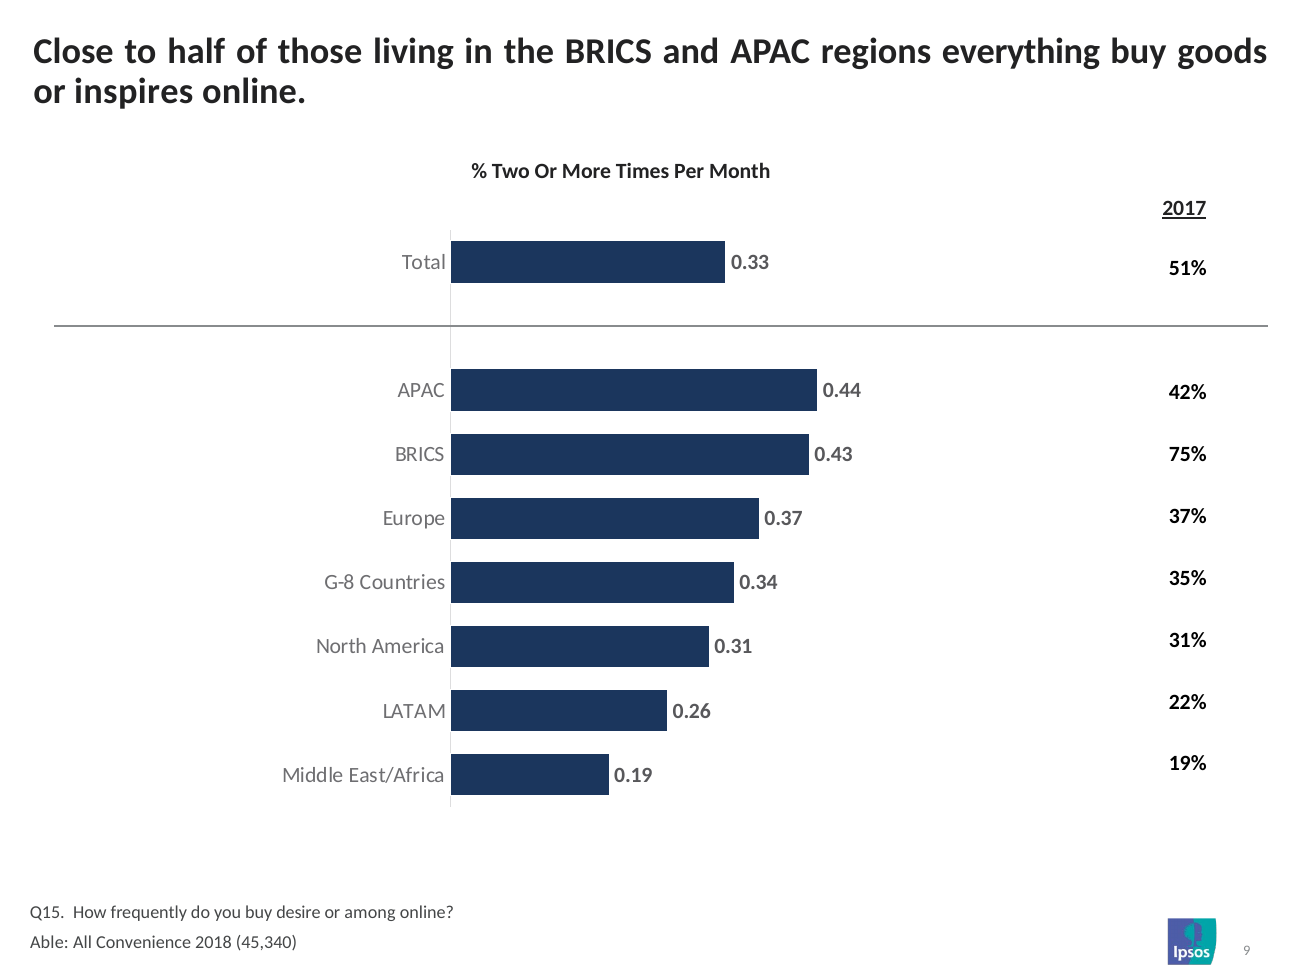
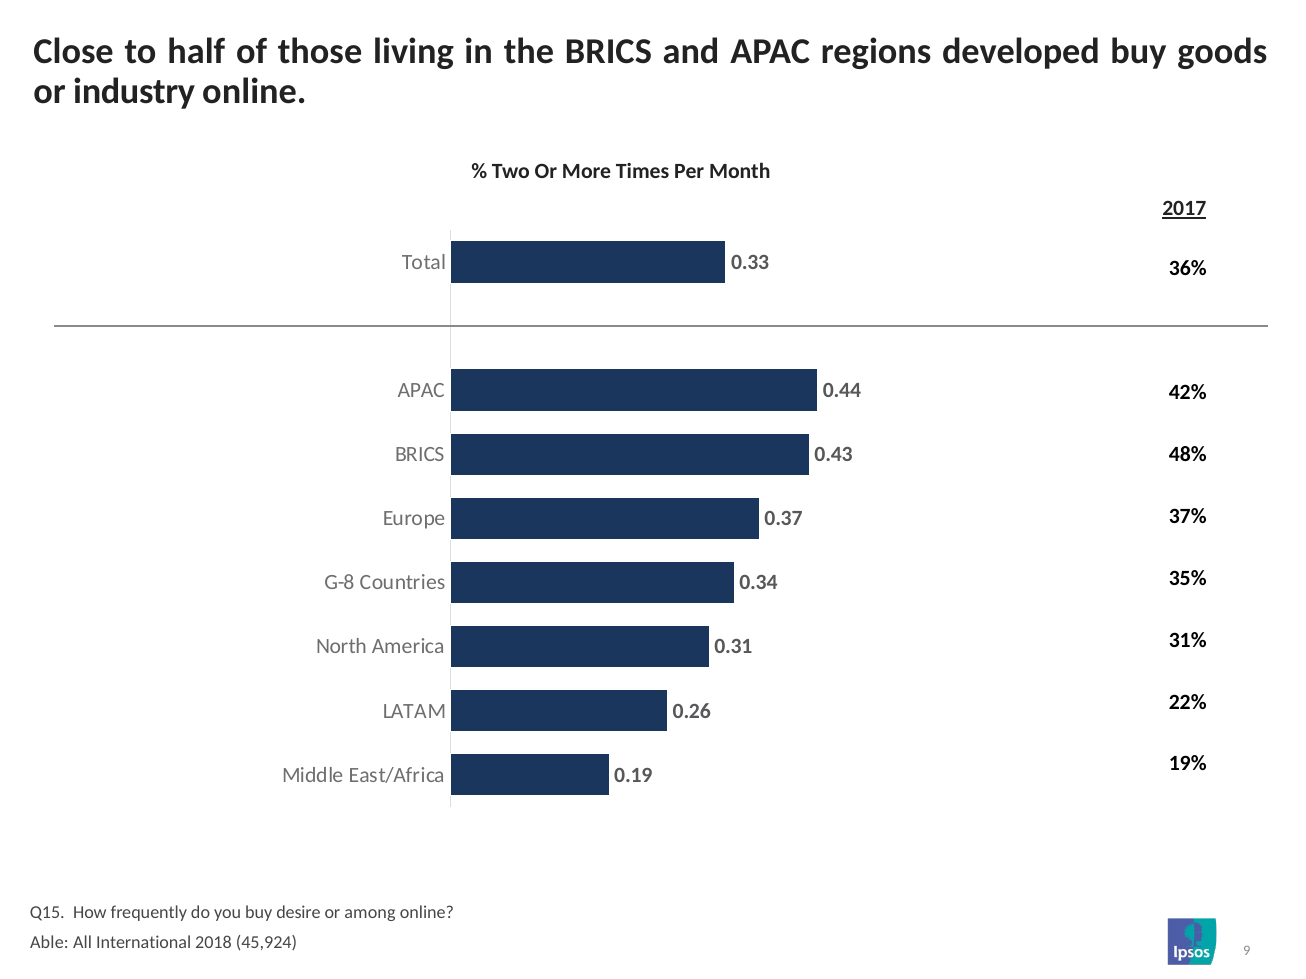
everything: everything -> developed (1021, 52)
inspires: inspires -> industry (134, 91)
51%: 51% -> 36% (1188, 269)
75%: 75% -> 48% (1188, 454)
Convenience: Convenience -> International (144, 943)
45,340: 45,340 -> 45,924 (266, 943)
